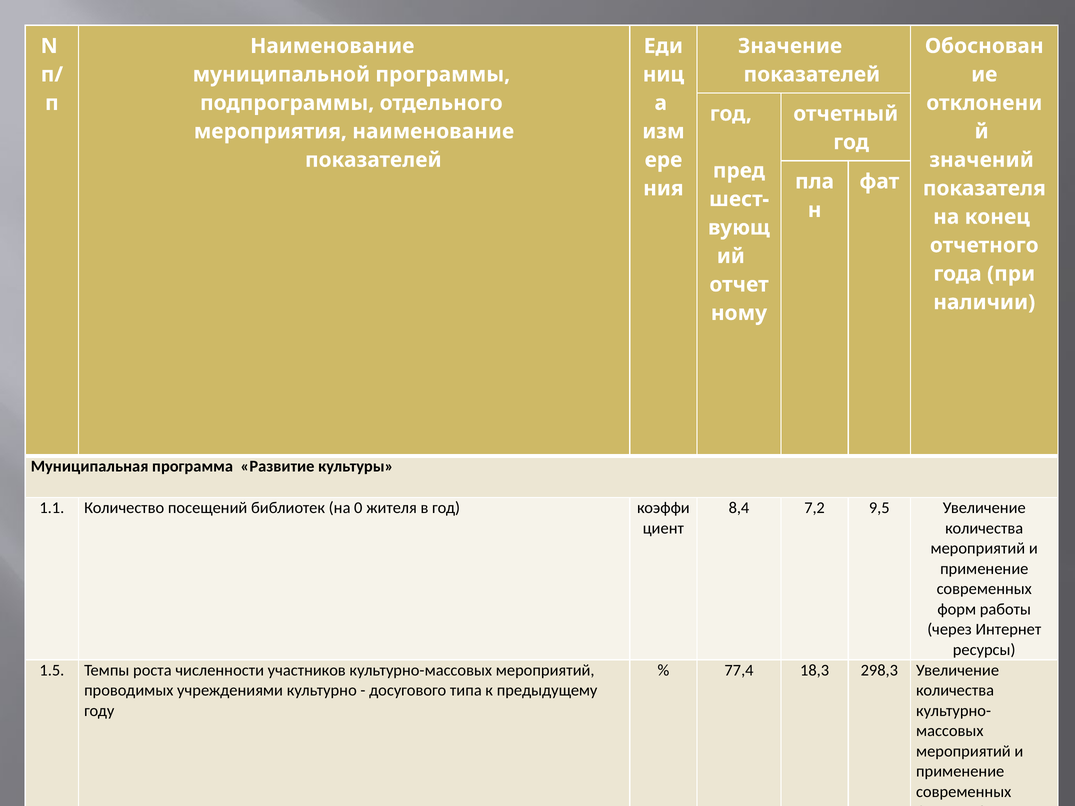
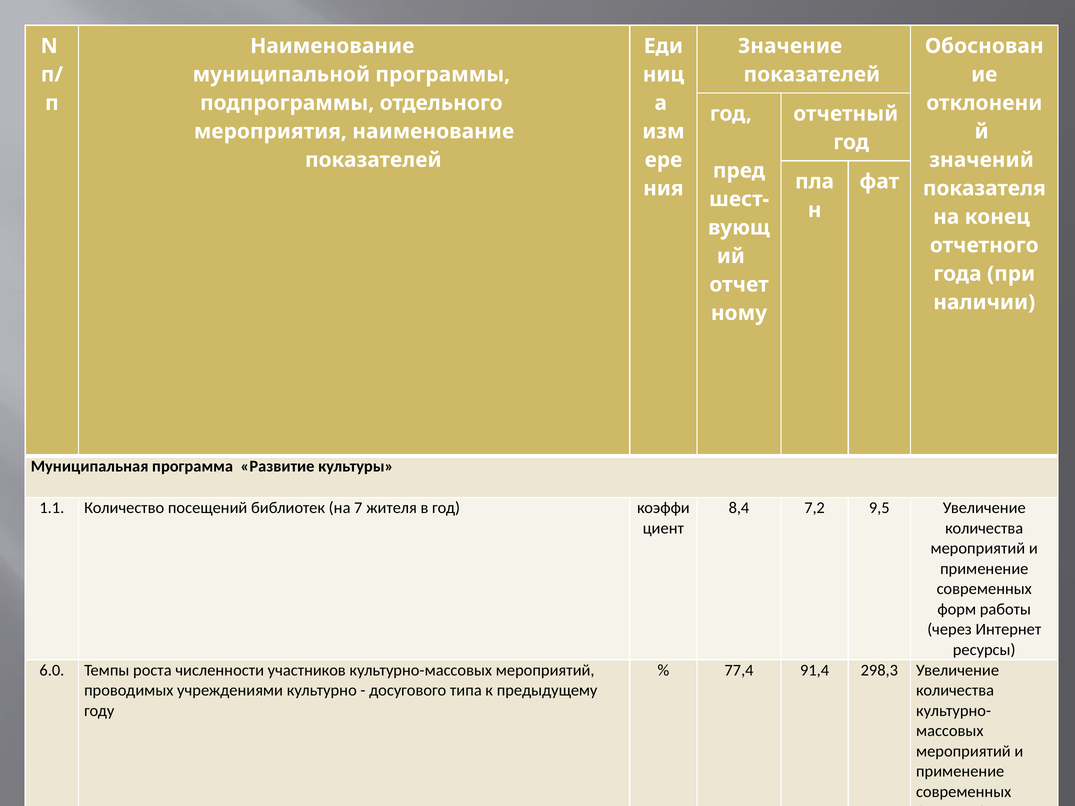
0: 0 -> 7 (358, 508)
1.5: 1.5 -> 6.0 (52, 670)
18,3: 18,3 -> 91,4 (815, 670)
